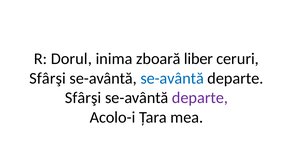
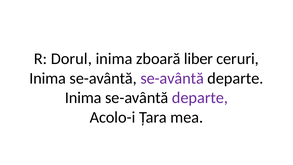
Sfârşi: Sfârşi -> Inima (48, 78)
se-avântă colour: blue -> purple (172, 78)
Sfârşi: Sfârşi -> Inima (83, 98)
